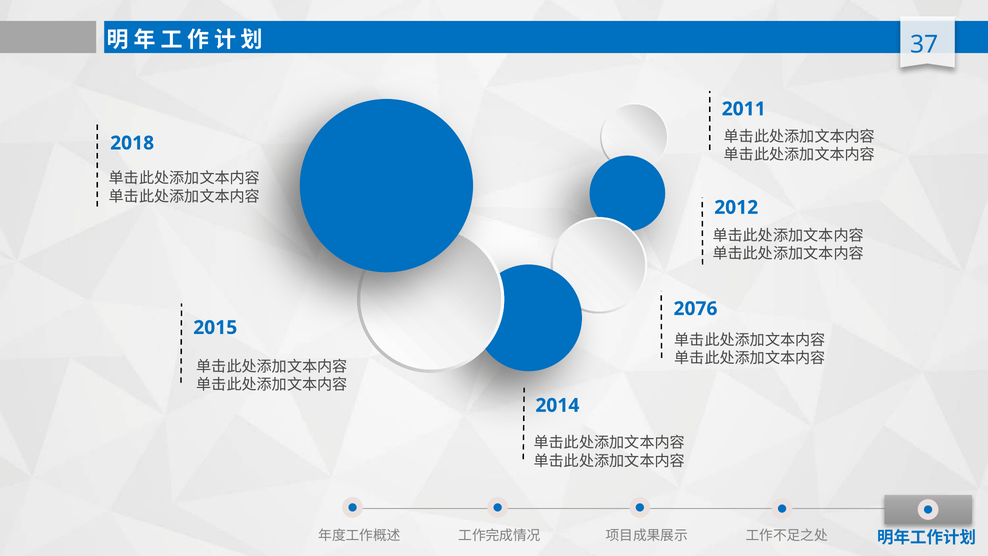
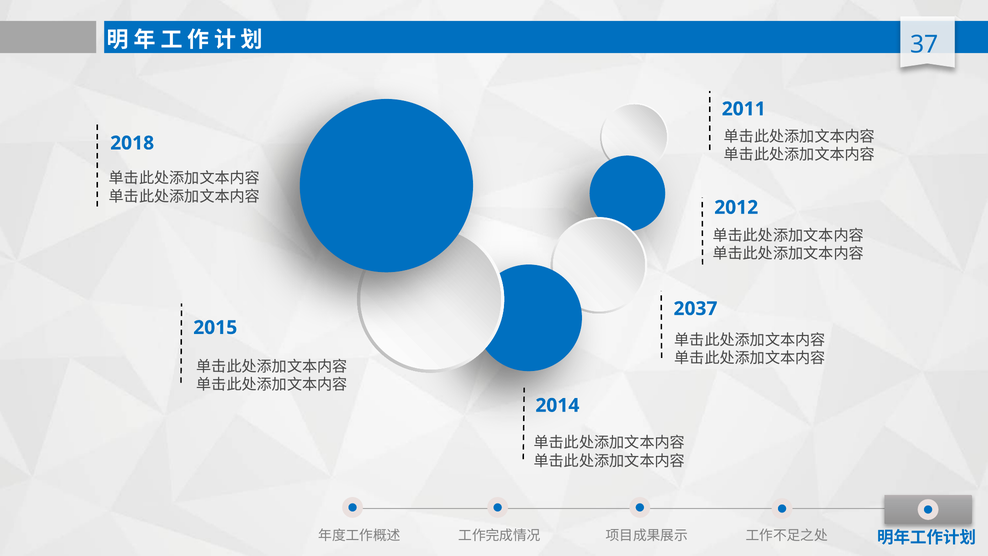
2076: 2076 -> 2037 (695, 309)
